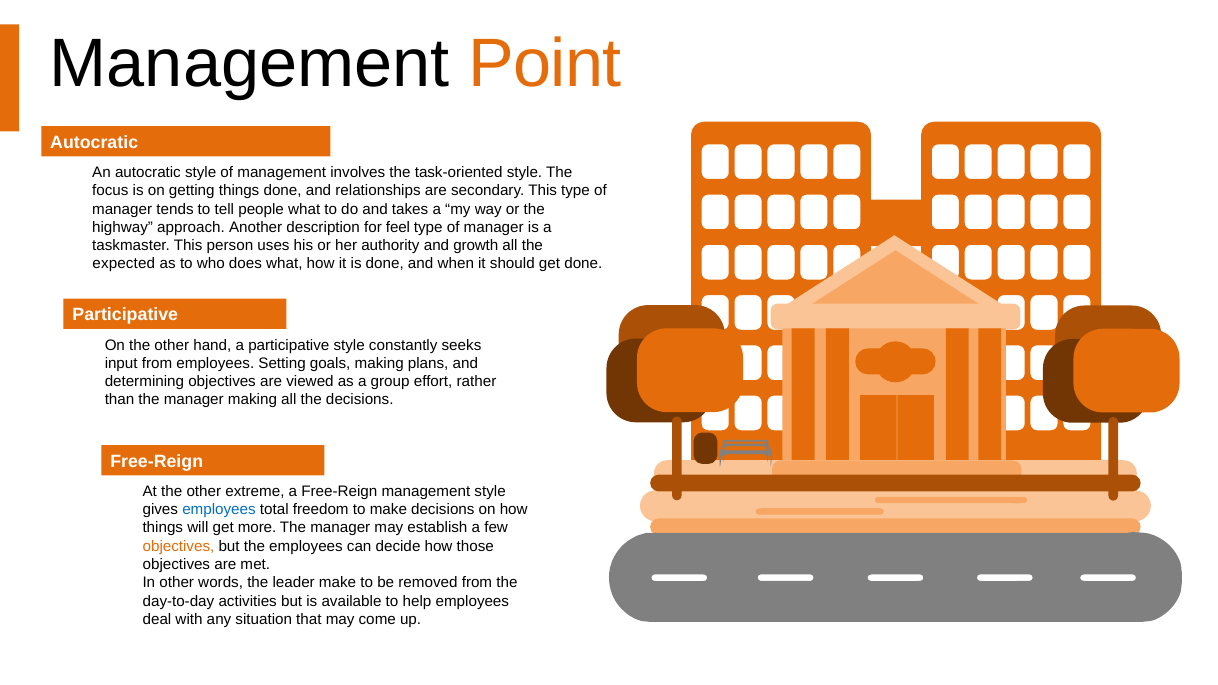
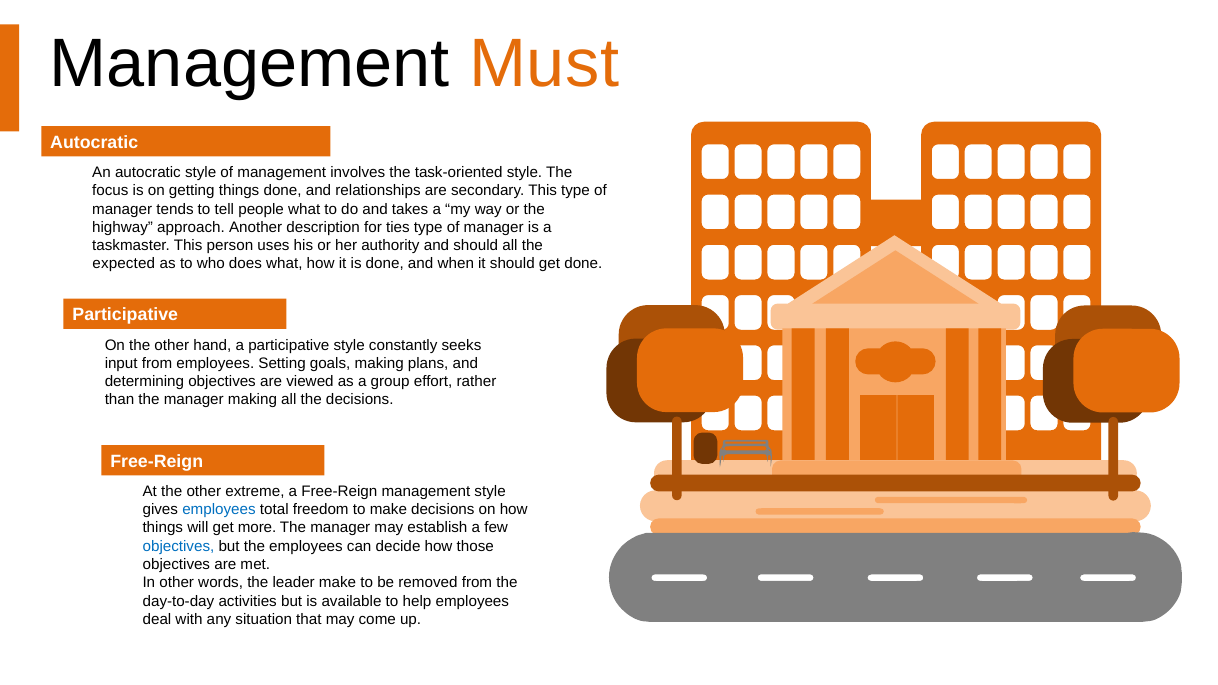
Point: Point -> Must (544, 64)
feel: feel -> ties (398, 227)
and growth: growth -> should (476, 246)
objectives colour: orange -> blue (178, 546)
